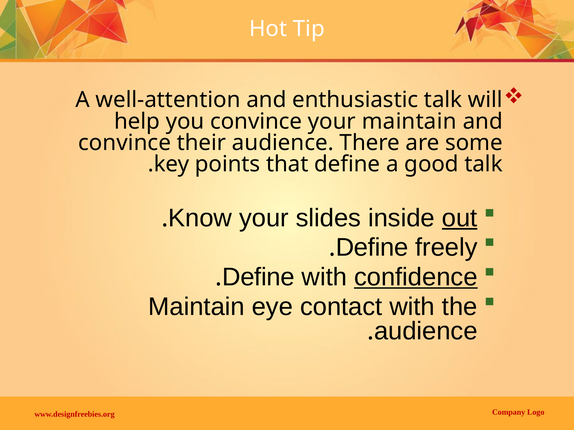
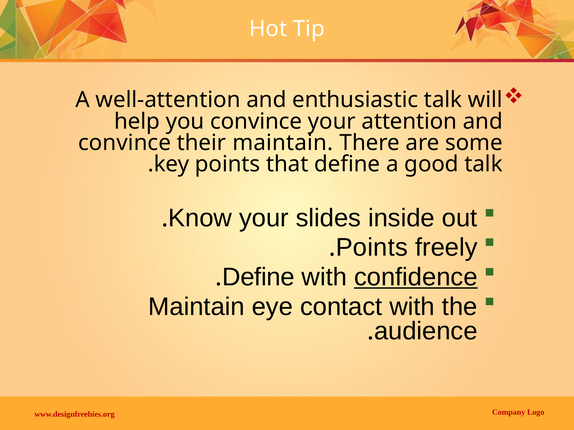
your maintain: maintain -> attention (409, 121)
their audience: audience -> maintain (283, 143)
out underline: present -> none (460, 218)
Define: Define -> Points (372, 248)
